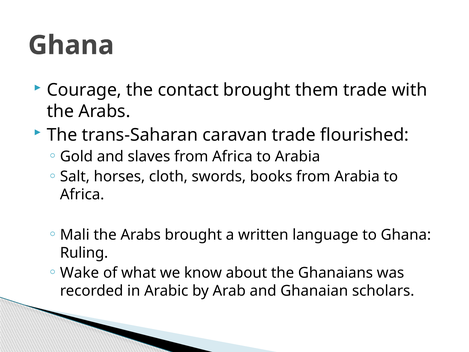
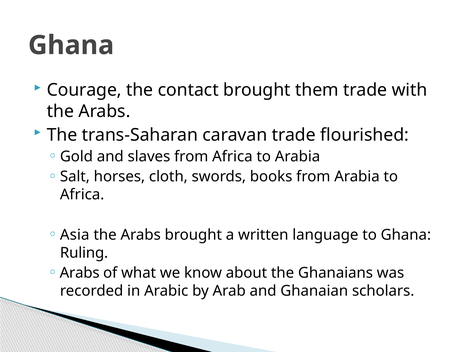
Mali: Mali -> Asia (75, 235)
Wake: Wake -> Arabs (80, 273)
